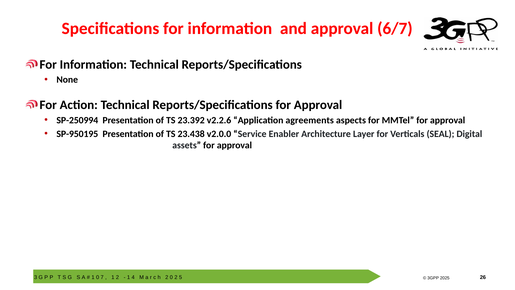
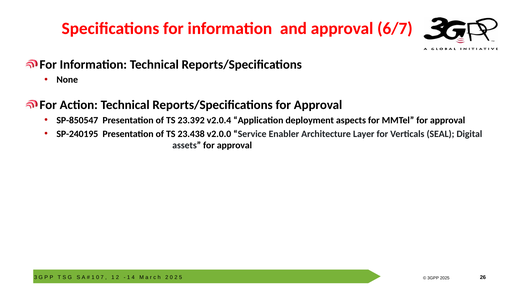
SP-250994: SP-250994 -> SP-850547 (77, 120)
v2.2.6: v2.2.6 -> v2.0.4 (219, 120)
agreements: agreements -> deployment (310, 120)
SP-950195: SP-950195 -> SP-240195 (77, 134)
